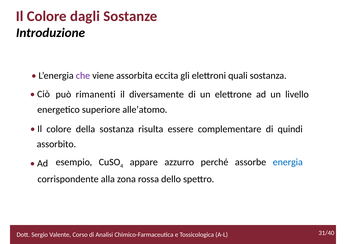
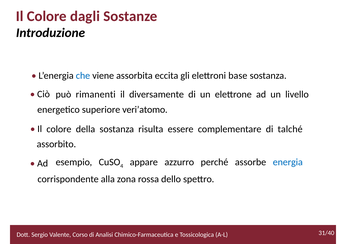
che colour: purple -> blue (83, 76)
quali: quali -> base (238, 76)
alle’atomo: alle’atomo -> veri’atomo (145, 110)
quindi: quindi -> talché (290, 130)
